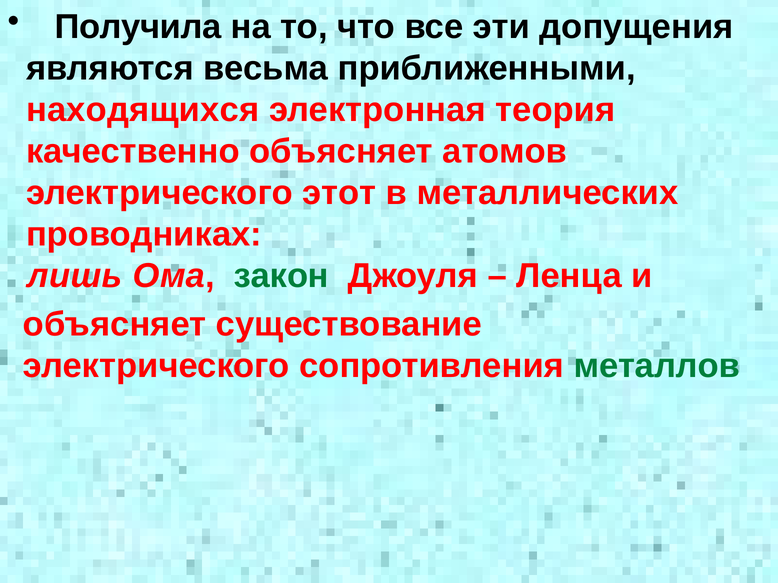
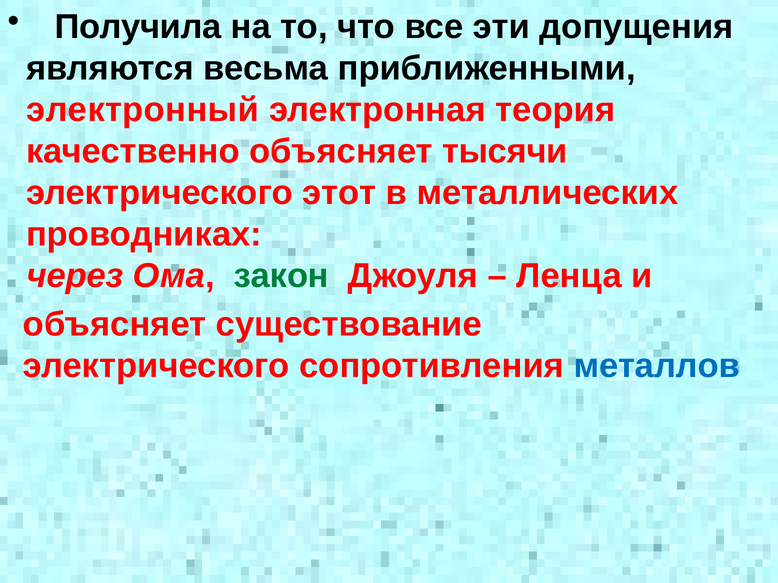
находящихся: находящихся -> электронный (143, 110)
атомов: атомов -> тысячи (505, 152)
лишь: лишь -> через (75, 276)
металлов colour: green -> blue (657, 366)
